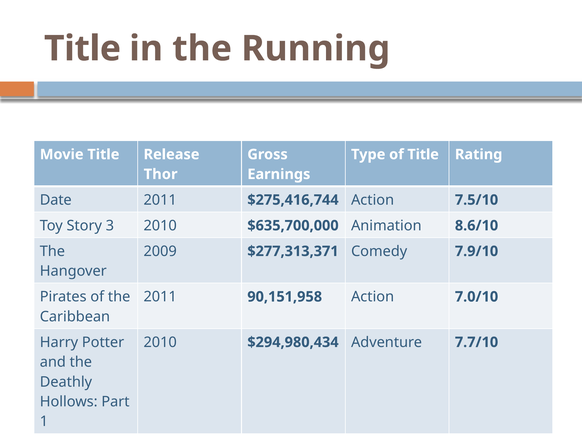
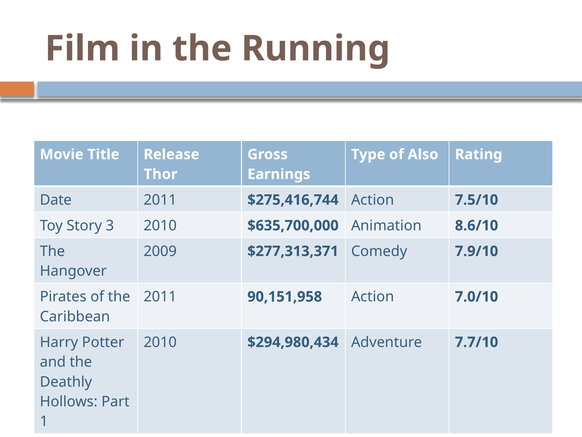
Title: Title -> Film (82, 49)
of Title: Title -> Also (423, 154)
